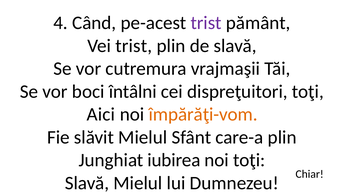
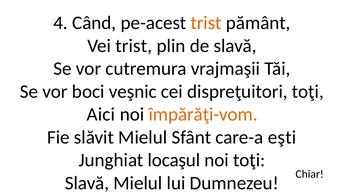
trist colour: purple -> orange (206, 23)
întâlni: întâlni -> veşnic (133, 92)
care-a plin: plin -> eşti (282, 138)
iubirea: iubirea -> locaşul (174, 161)
